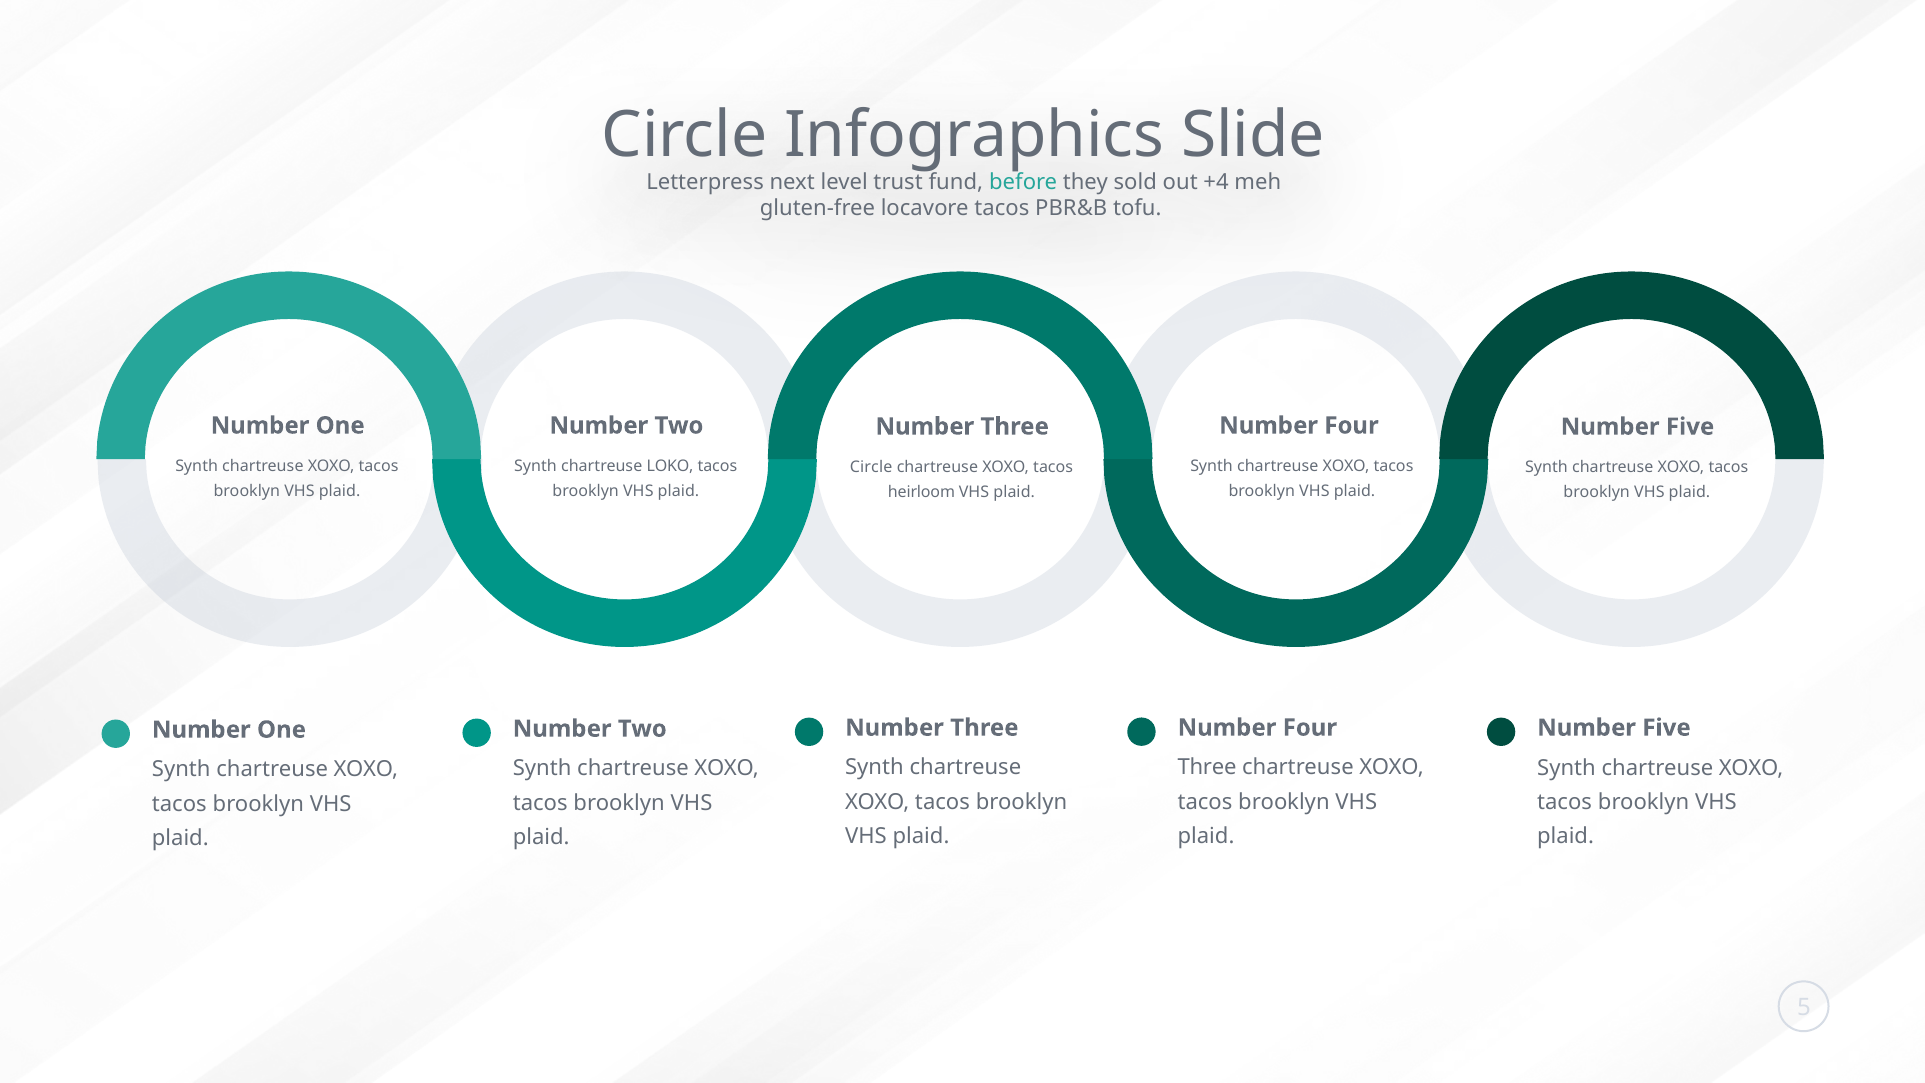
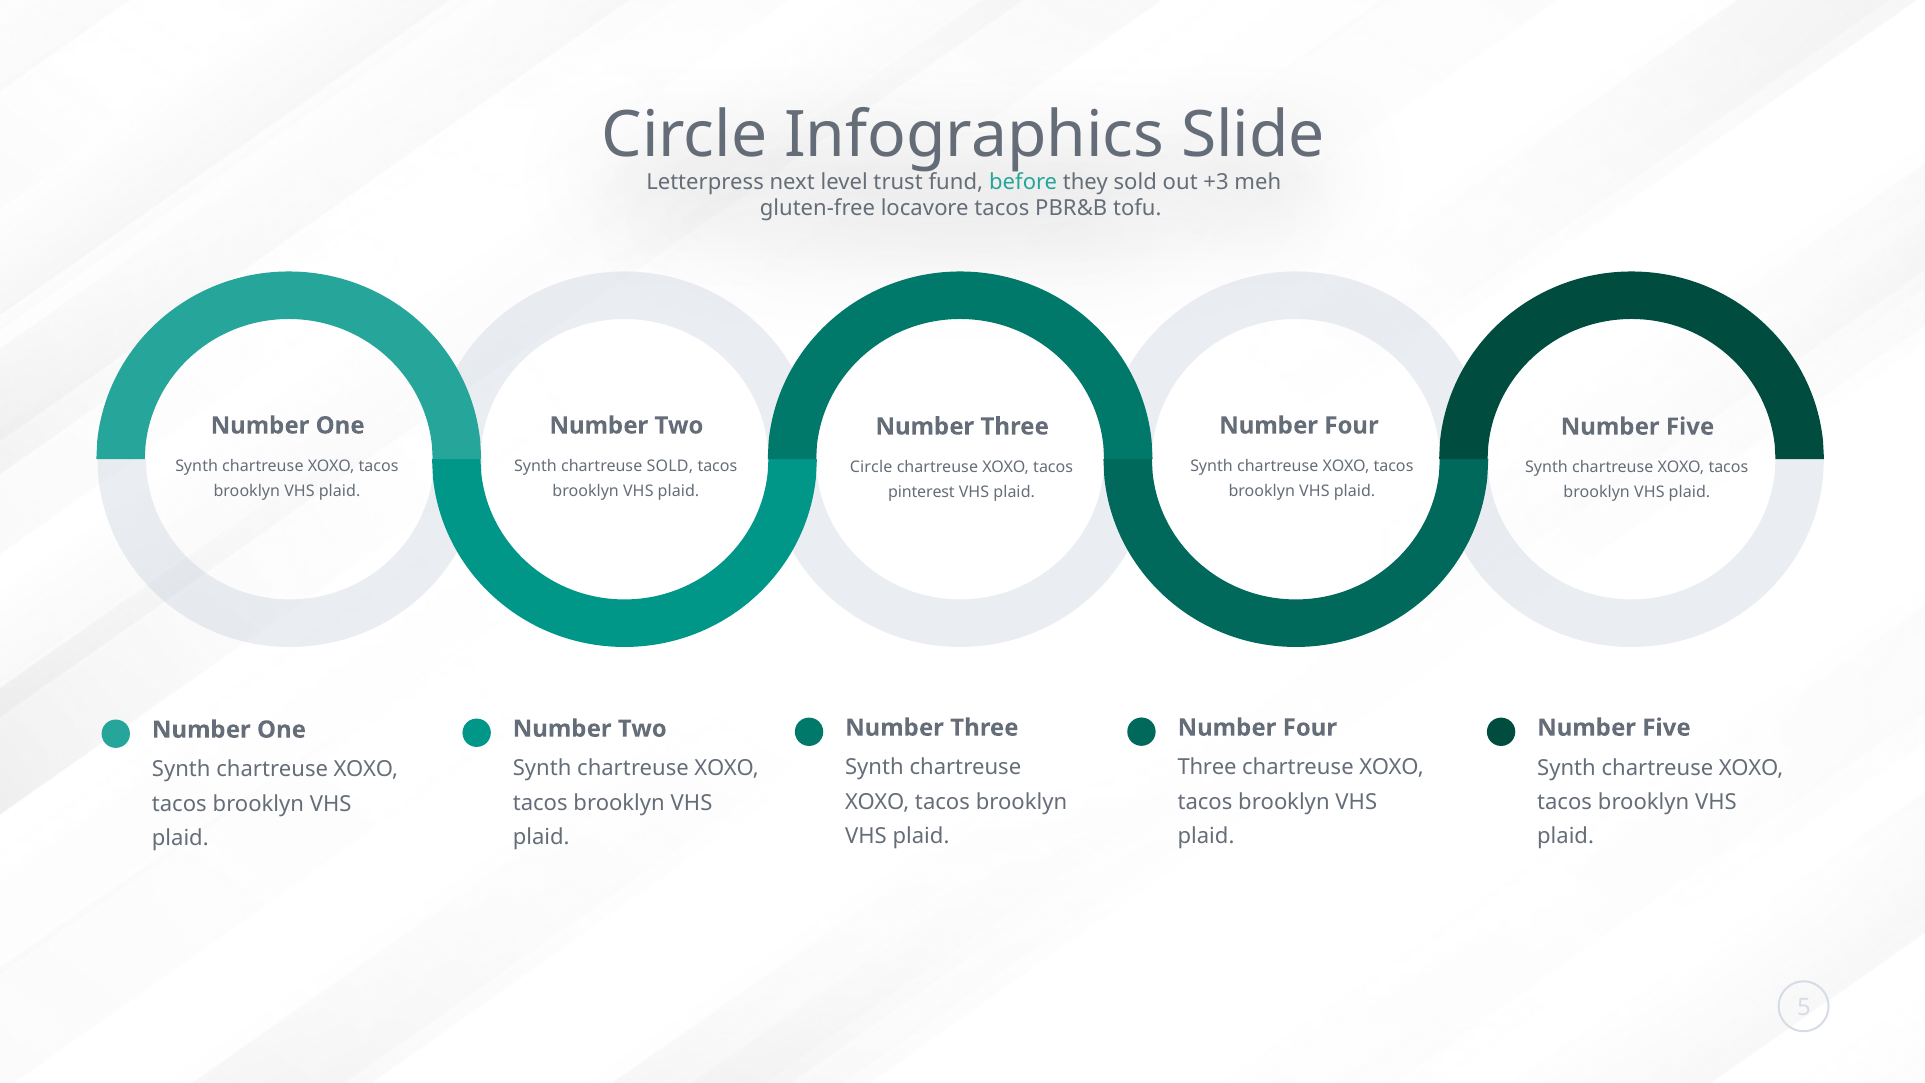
+4: +4 -> +3 (1216, 182)
chartreuse LOKO: LOKO -> SOLD (670, 466)
heirloom: heirloom -> pinterest (921, 492)
